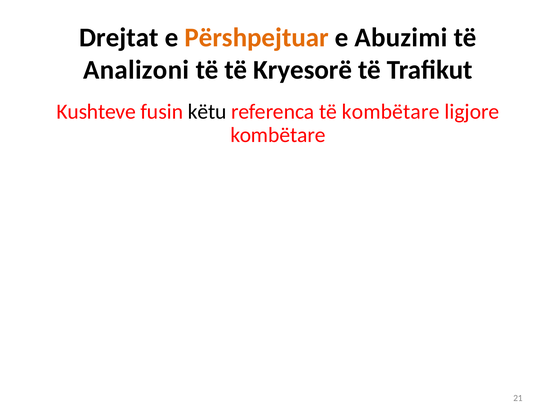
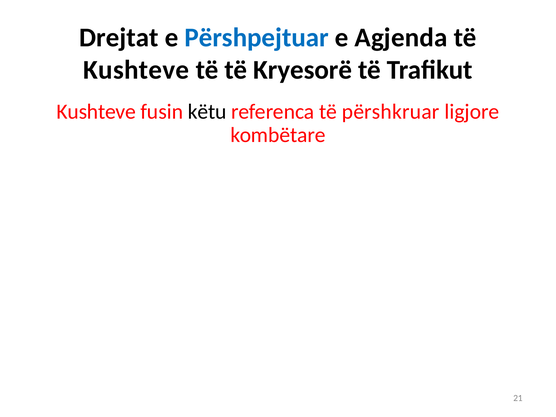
Përshpejtuar colour: orange -> blue (257, 38)
Abuzimi: Abuzimi -> Agjenda (401, 38)
Analizoni: Analizoni -> Kushteve (136, 70)
të kombëtare: kombëtare -> përshkruar (391, 112)
